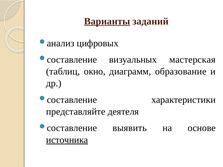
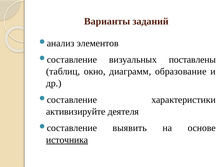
Варианты underline: present -> none (107, 21)
цифровых: цифровых -> элементов (98, 43)
мастерская: мастерская -> поставлены (192, 60)
представляйте: представляйте -> активизируйте (76, 112)
